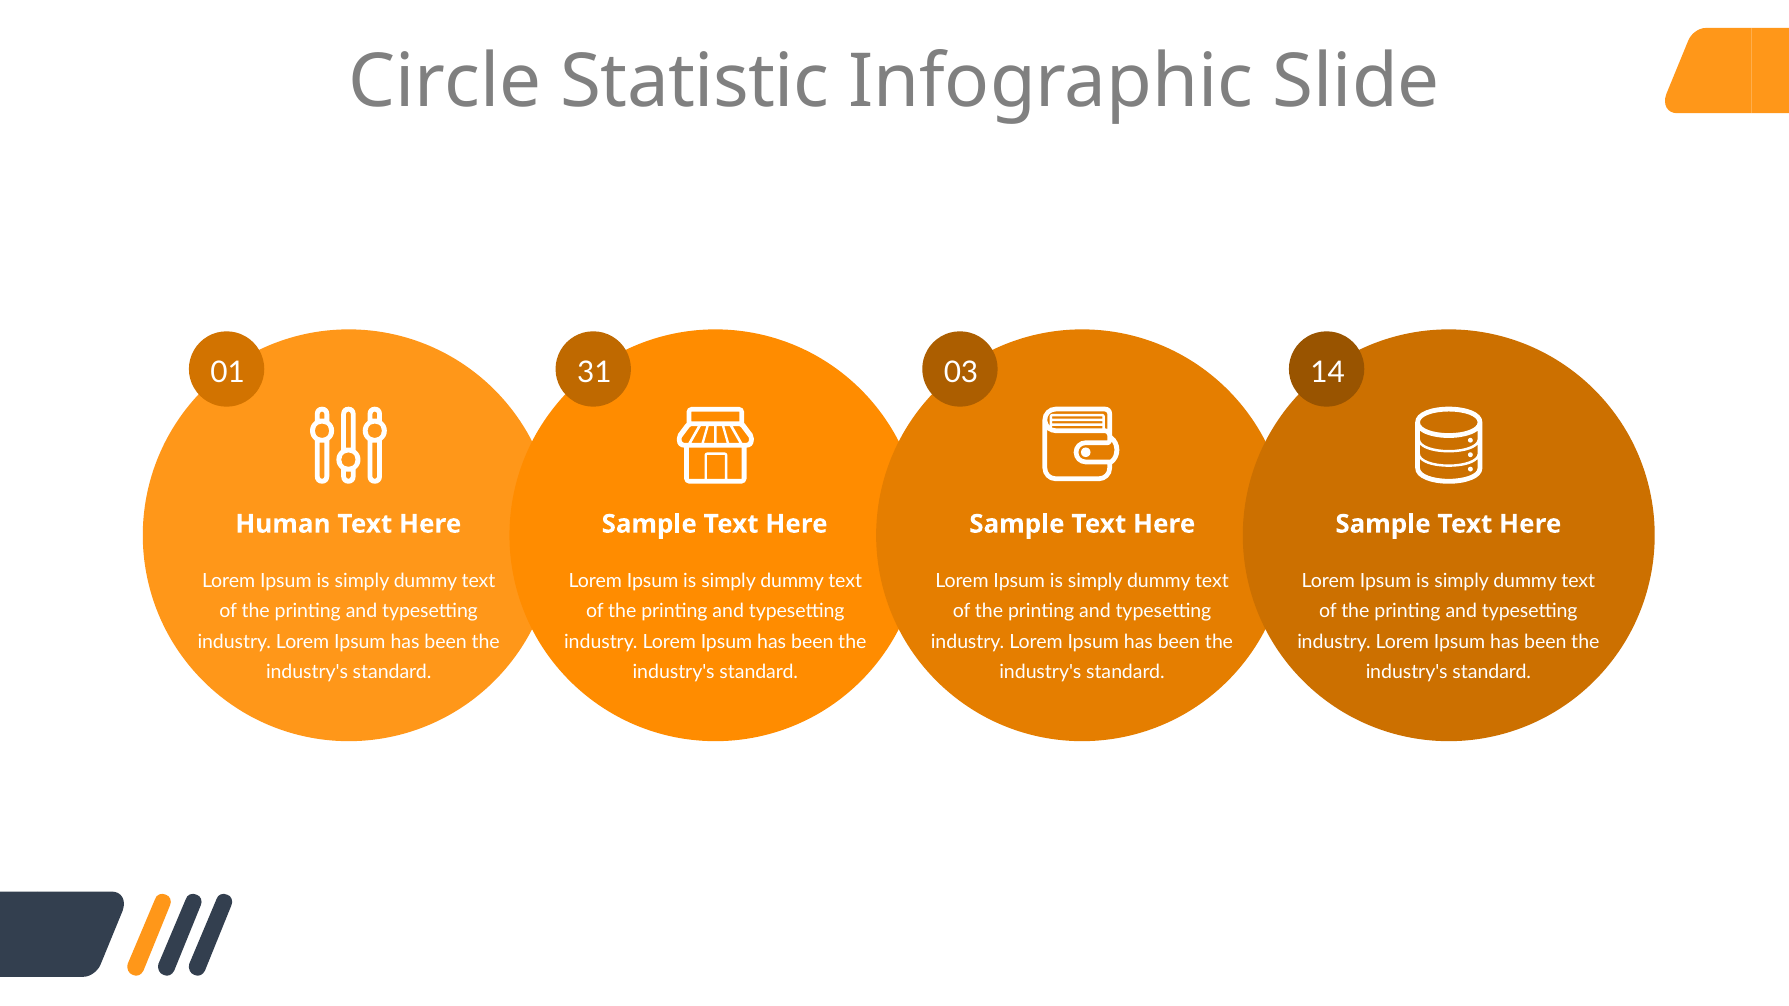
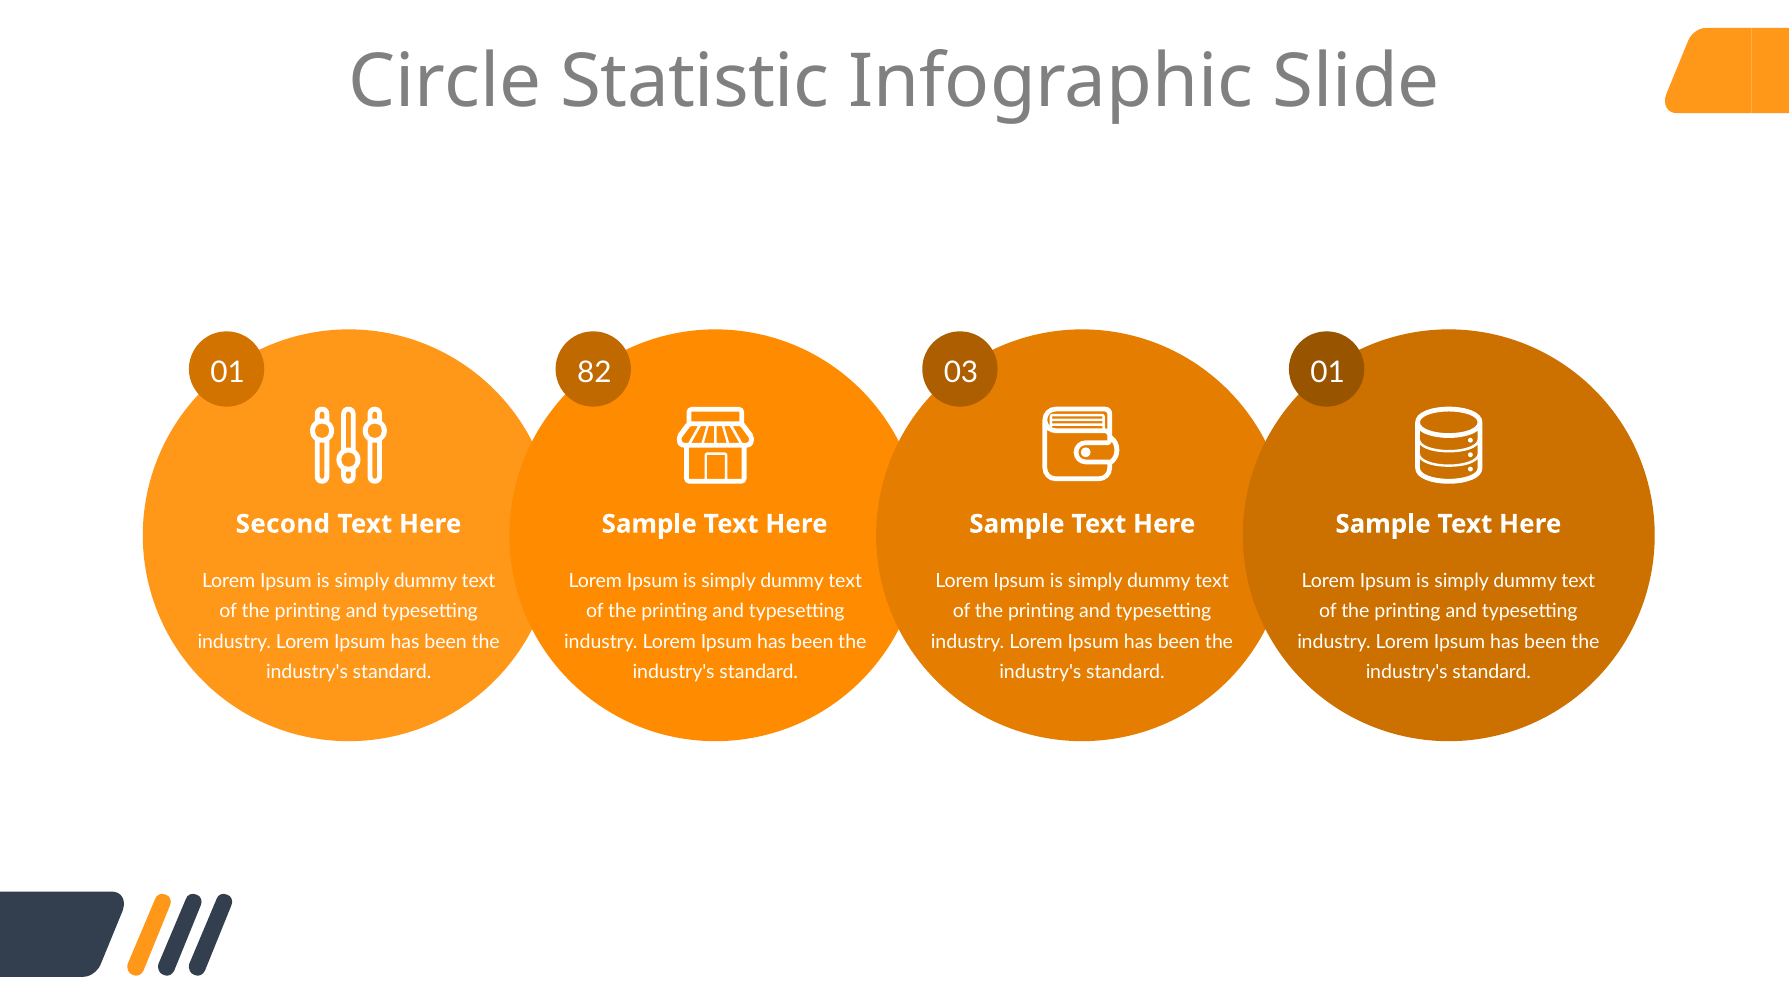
31: 31 -> 82 (594, 373)
03 14: 14 -> 01 (1328, 373)
Human: Human -> Second (283, 524)
